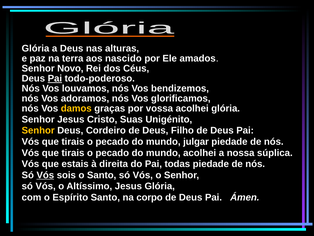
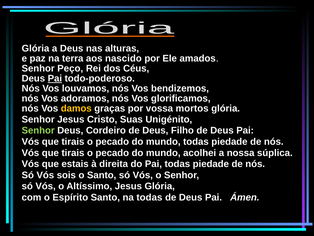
Novo: Novo -> Peço (70, 68)
vossa acolhei: acolhei -> mortos (192, 108)
Senhor colour: yellow -> light green (38, 130)
mundo julgar: julgar -> todas (196, 141)
Vós underline: present -> none (45, 175)
na corpo: corpo -> todas (149, 197)
